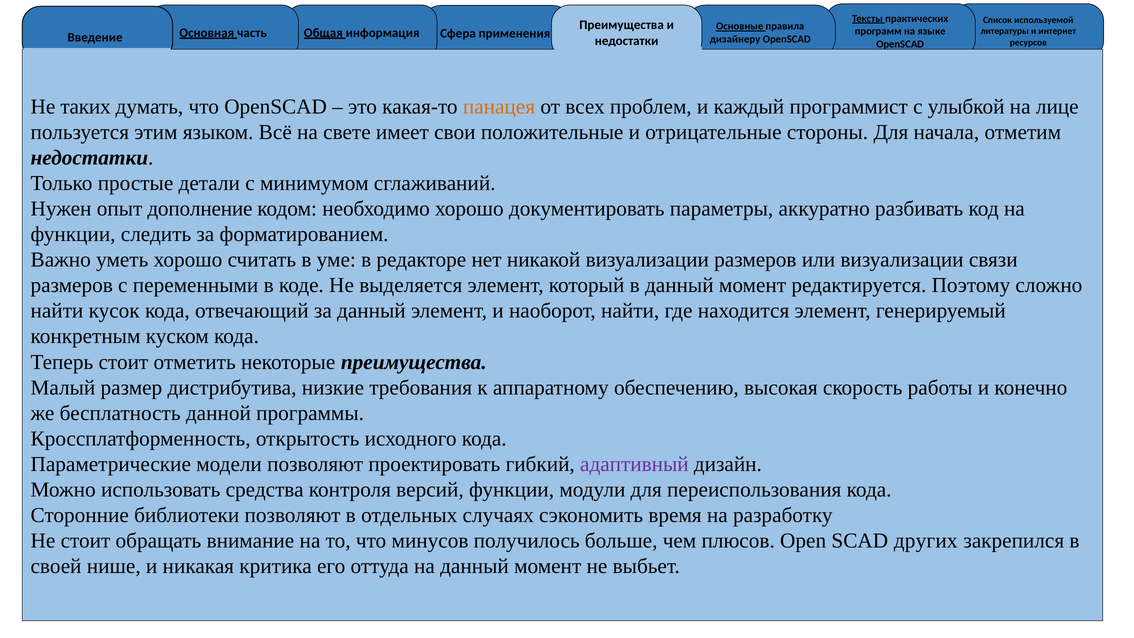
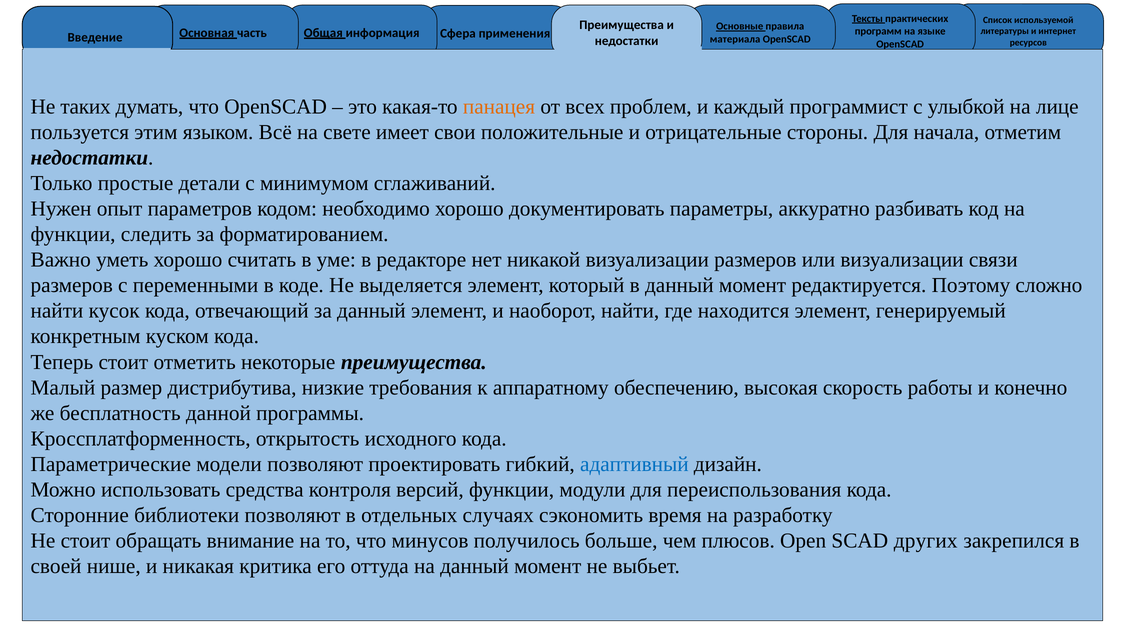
дизайнеру: дизайнеру -> материала (735, 39)
дополнение: дополнение -> параметров (200, 209)
адаптивный colour: purple -> blue (634, 464)
